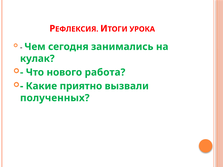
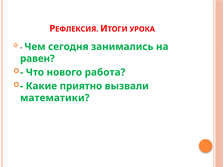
кулак: кулак -> равен (37, 59)
полученных: полученных -> математики (55, 98)
